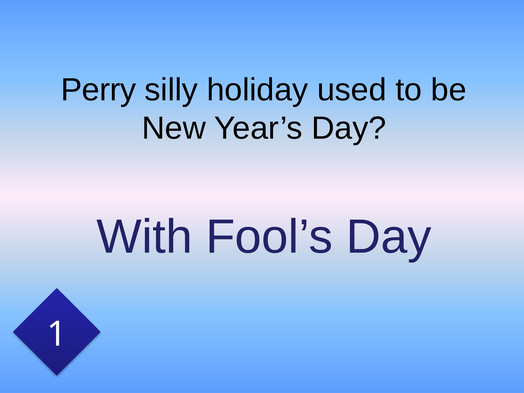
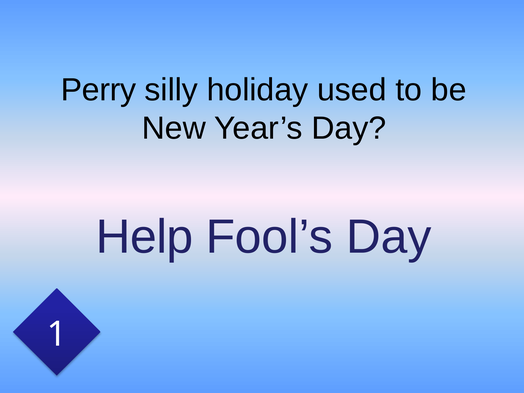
With: With -> Help (145, 237)
